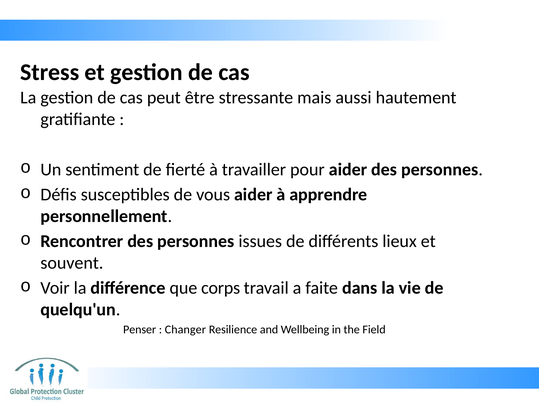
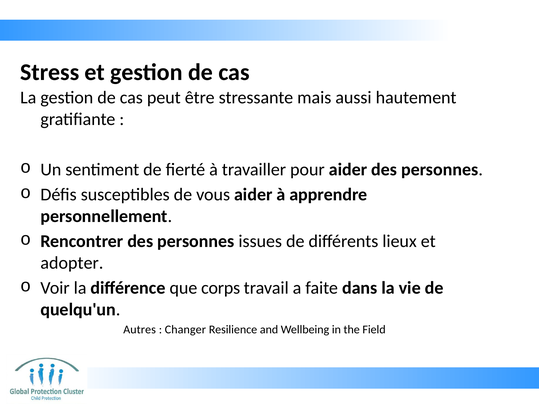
souvent: souvent -> adopter (72, 263)
Penser: Penser -> Autres (140, 330)
